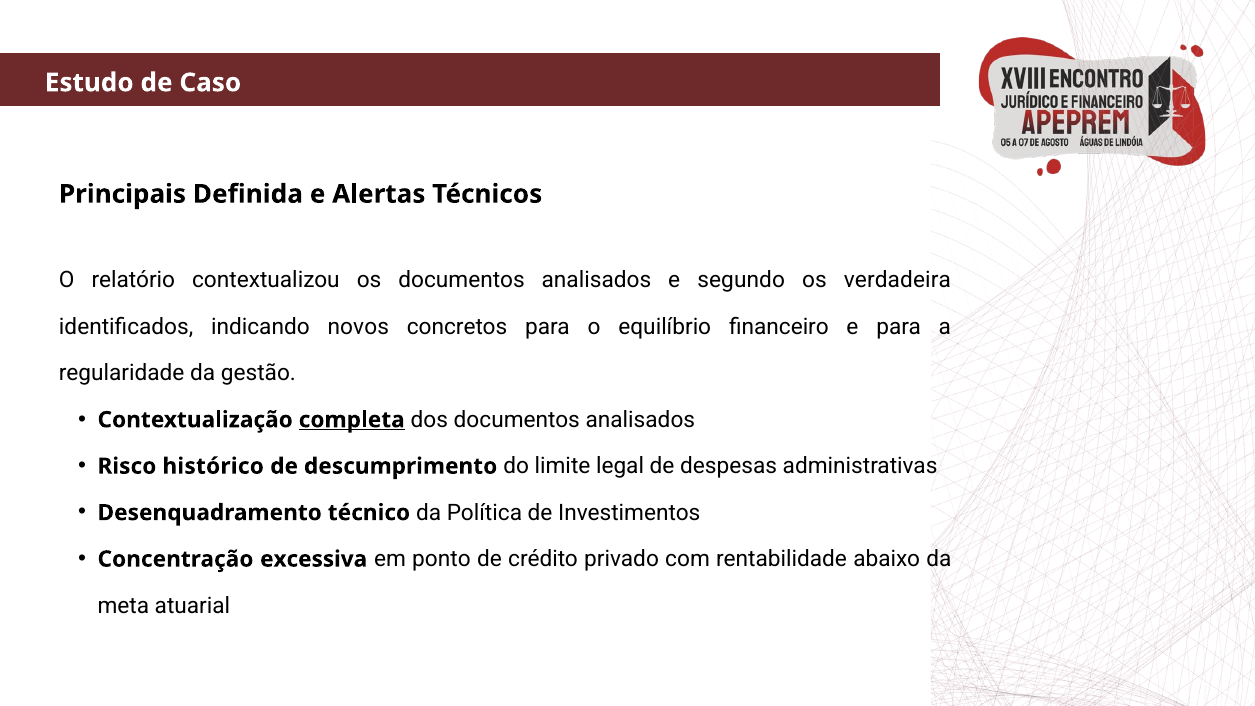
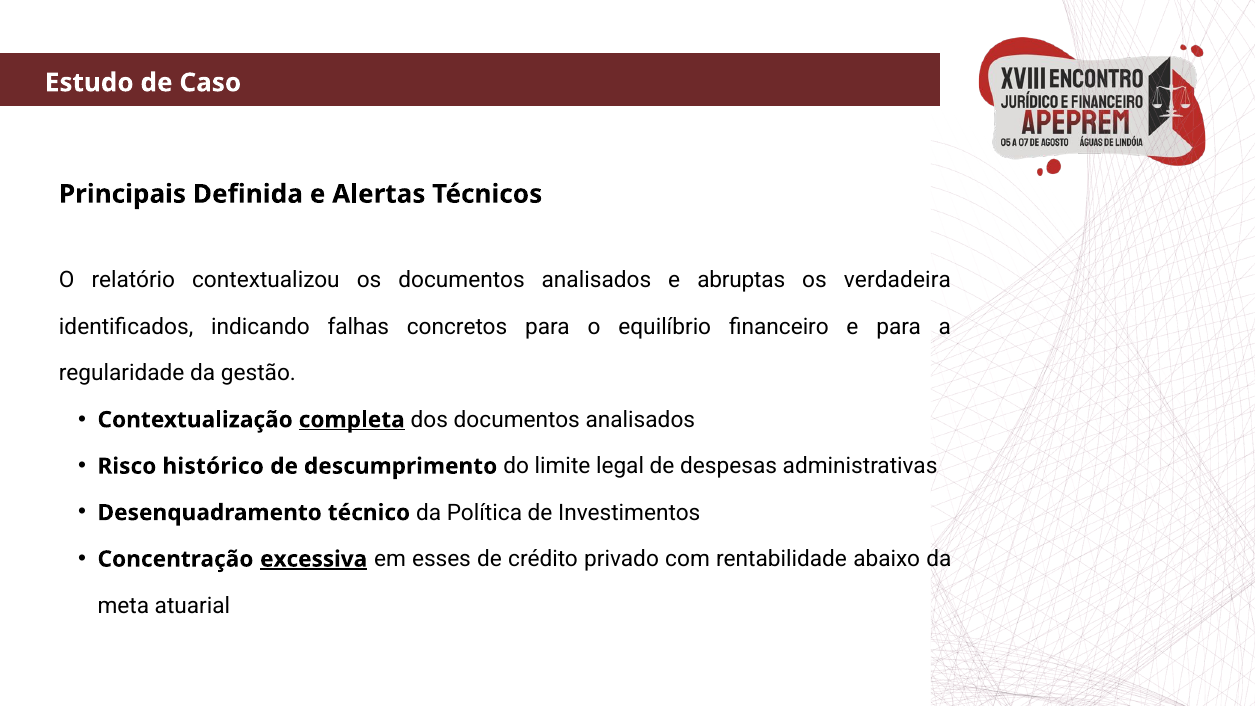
segundo: segundo -> abruptas (741, 280)
novos: novos -> falhas (358, 327)
excessiva underline: none -> present (314, 559)
ponto: ponto -> esses (442, 559)
